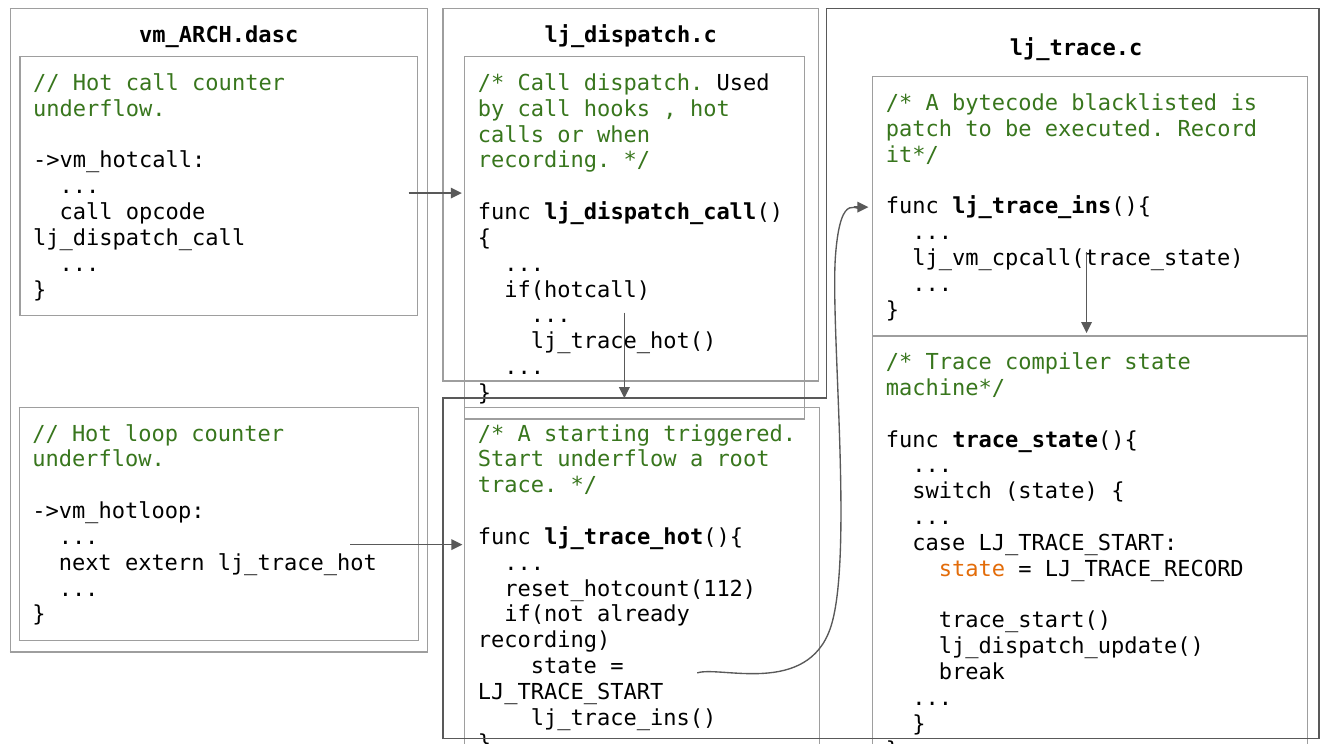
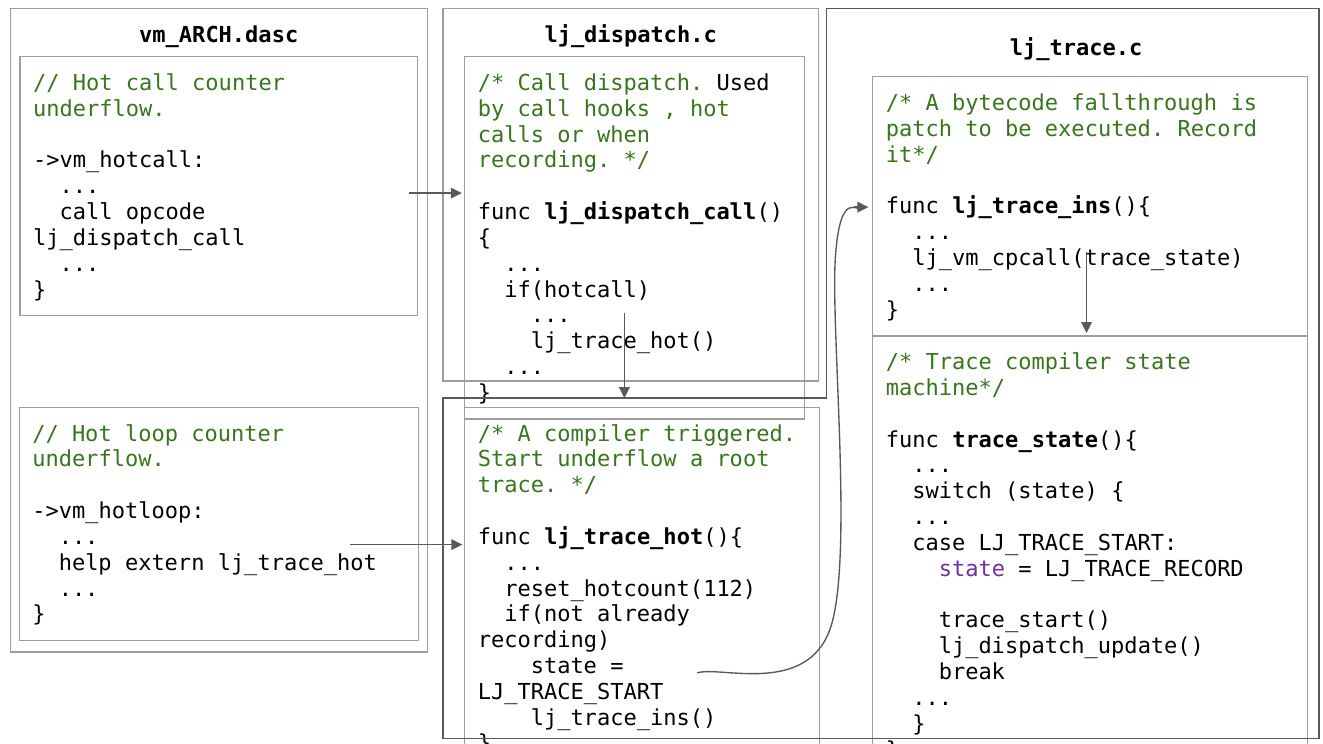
blacklisted: blacklisted -> fallthrough (1144, 103)
A starting: starting -> compiler (597, 434)
next: next -> help (85, 563)
state colour: orange -> purple (972, 569)
